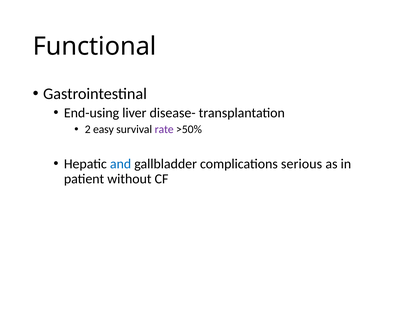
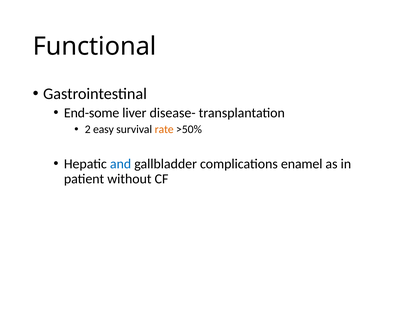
End-using: End-using -> End-some (92, 113)
rate colour: purple -> orange (164, 130)
serious: serious -> enamel (302, 164)
